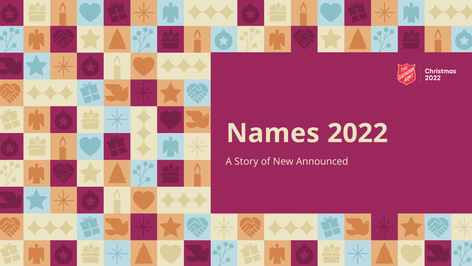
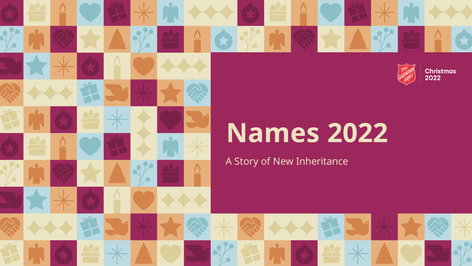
Announced: Announced -> Inheritance (322, 161)
